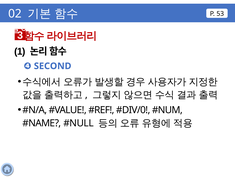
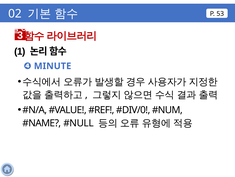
SECOND: SECOND -> MINUTE (53, 66)
